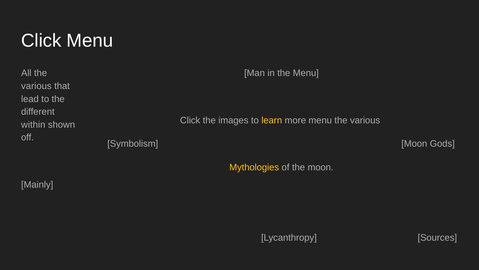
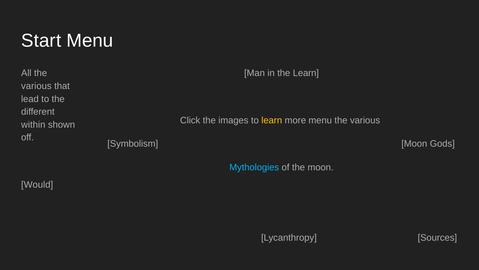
Click: Click -> Start (41, 41)
the Menu: Menu -> Learn (306, 73)
Mythologies colour: yellow -> light blue (254, 167)
Mainly: Mainly -> Would (37, 184)
